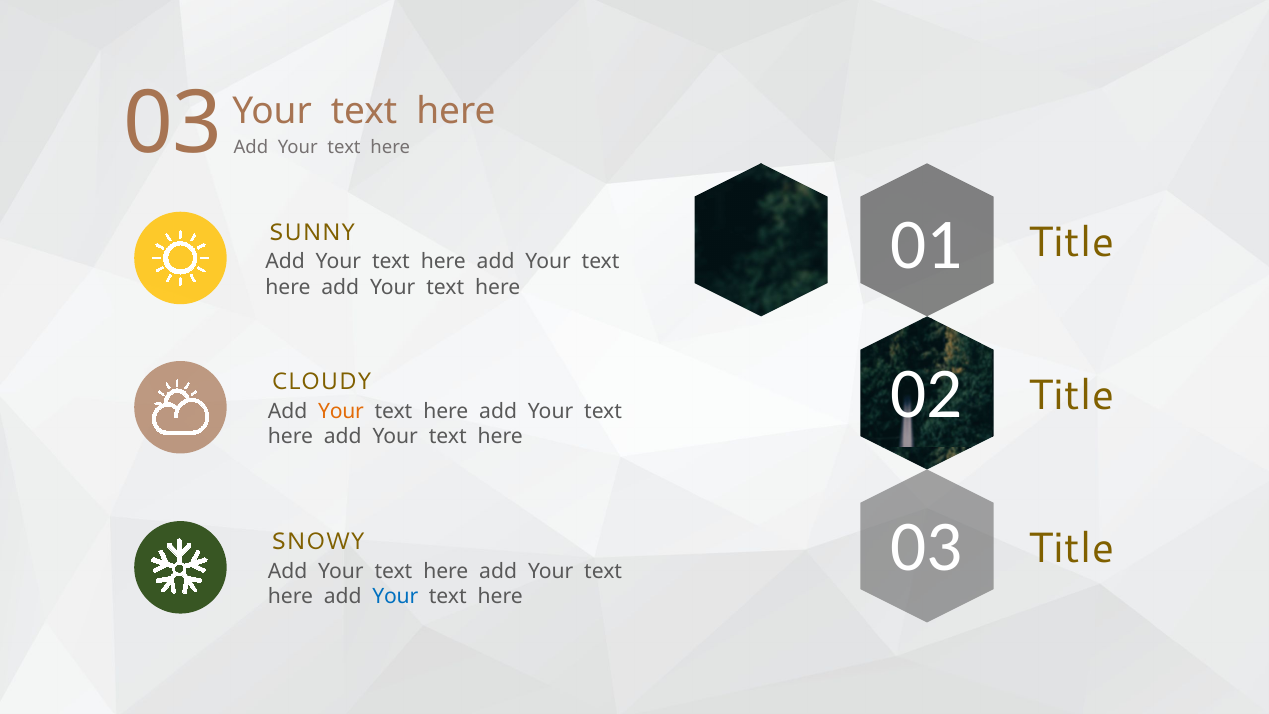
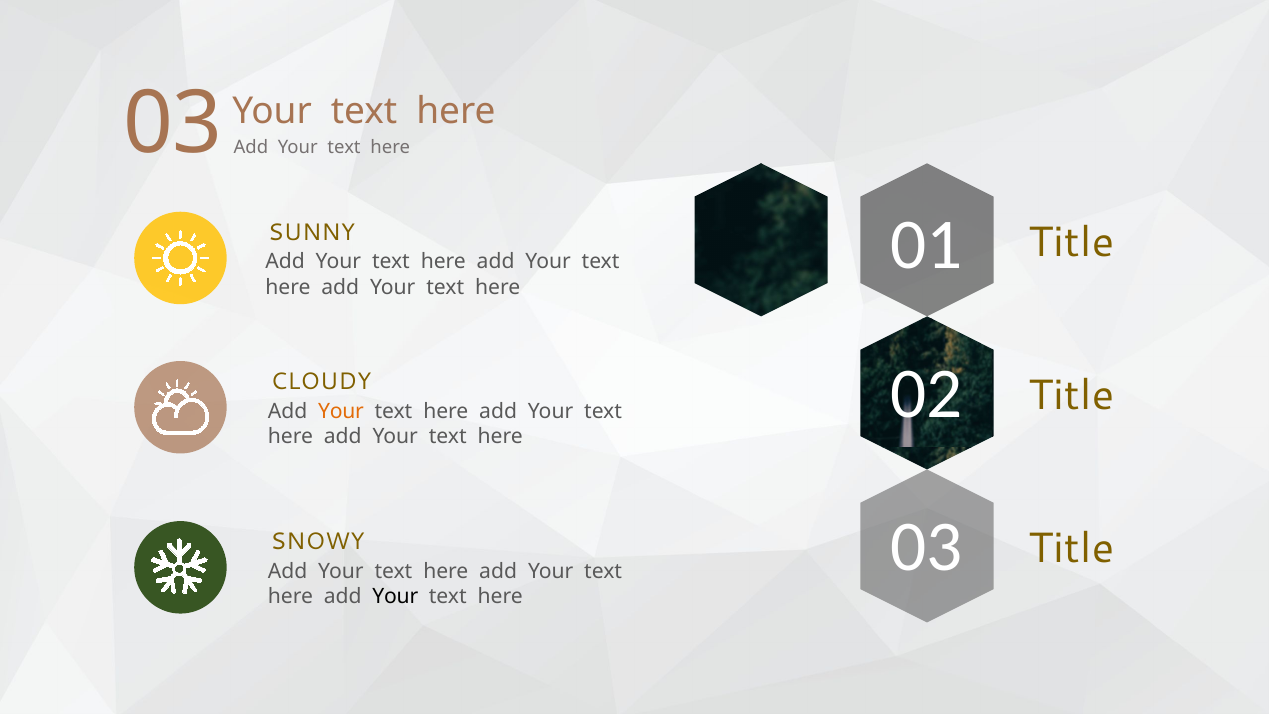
Your colour: blue -> black (395, 597)
